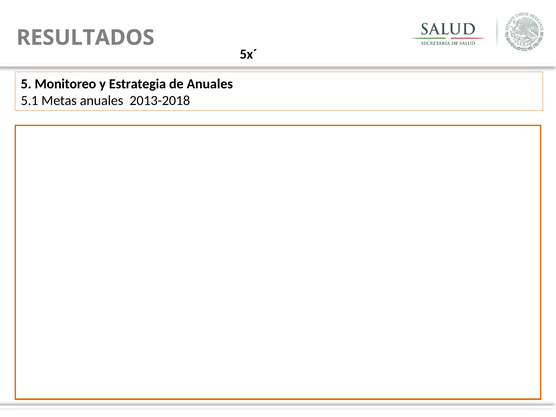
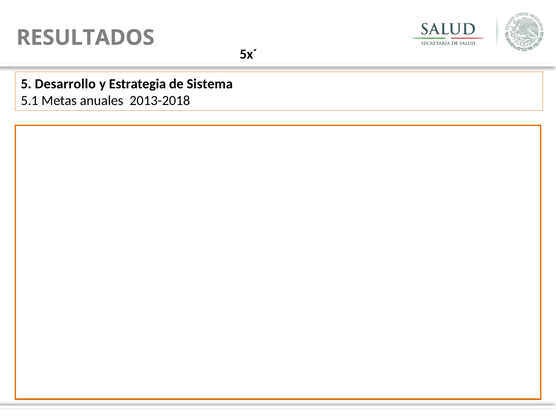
Monitoreo: Monitoreo -> Desarrollo (65, 84)
de Anuales: Anuales -> Sistema (210, 84)
